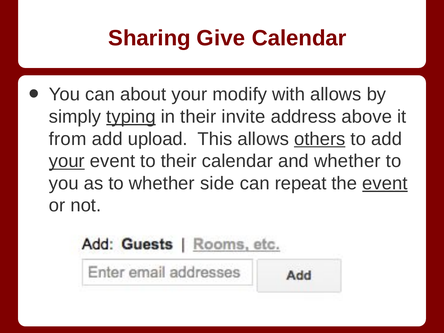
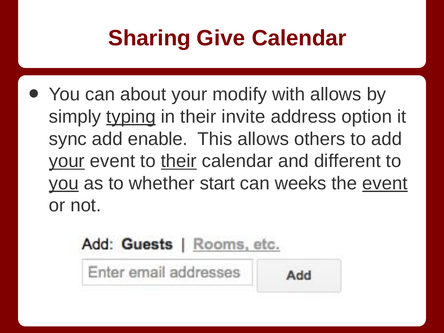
above: above -> option (367, 117)
from: from -> sync (68, 139)
upload: upload -> enable (158, 139)
others underline: present -> none (320, 139)
their underline: none -> present (179, 161)
and whether: whether -> different (347, 161)
you underline: none -> present (64, 183)
side: side -> start (217, 183)
repeat: repeat -> weeks (301, 183)
